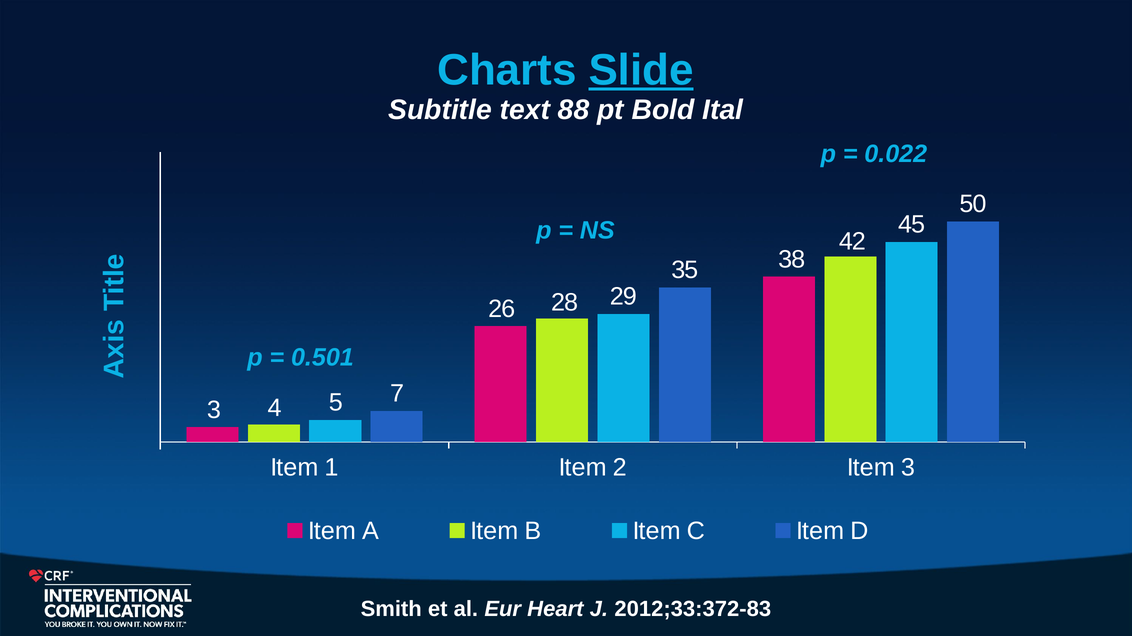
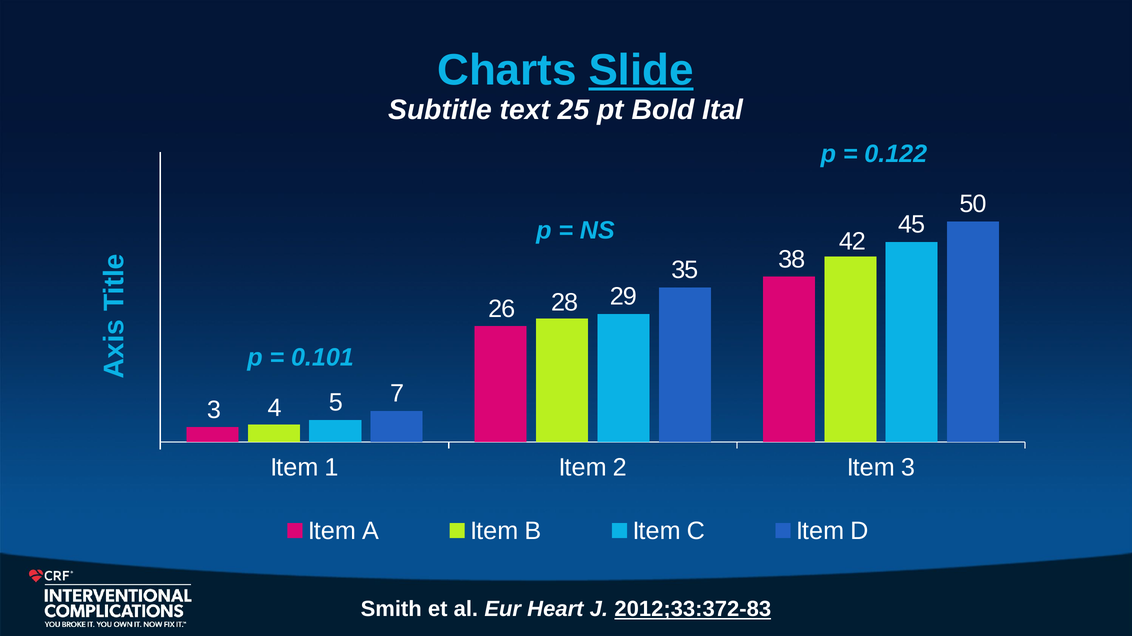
88: 88 -> 25 (574, 110)
0.022: 0.022 -> 0.122 (896, 154)
0.501: 0.501 -> 0.101 (322, 358)
2012;33:372-83 underline: none -> present (693, 610)
